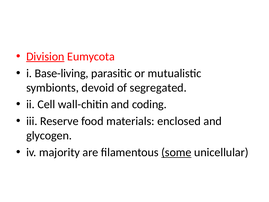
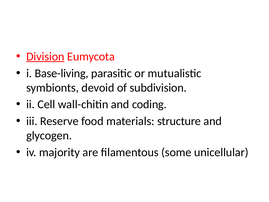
segregated: segregated -> subdivision (158, 88)
enclosed: enclosed -> structure (179, 121)
some underline: present -> none (176, 152)
